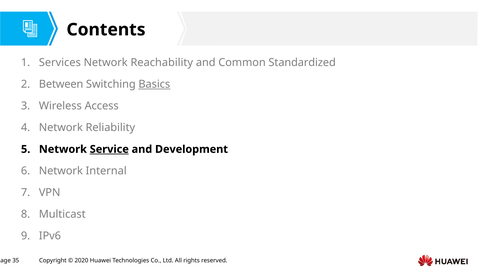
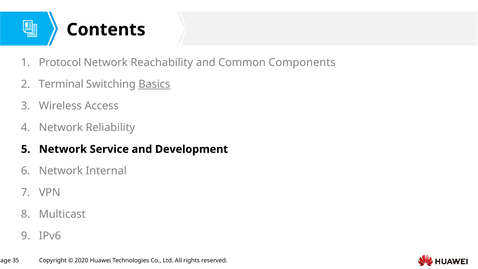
Services: Services -> Protocol (60, 63)
Standardized: Standardized -> Components (302, 63)
Between: Between -> Terminal (61, 84)
Service underline: present -> none (109, 149)
